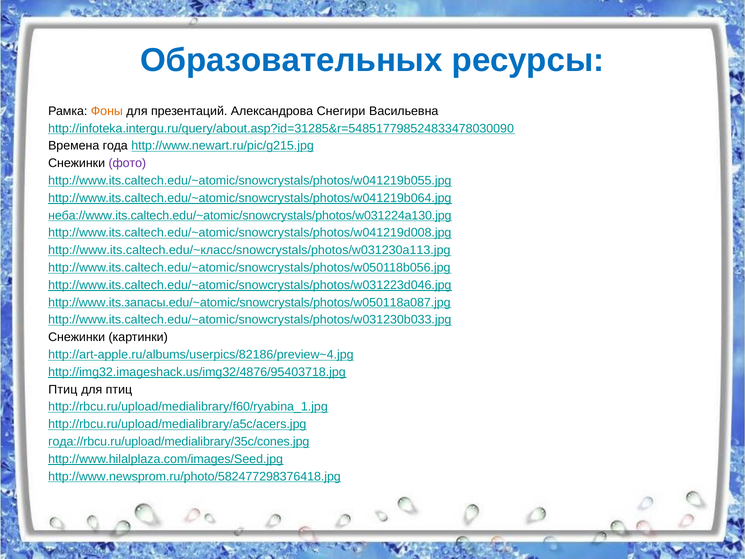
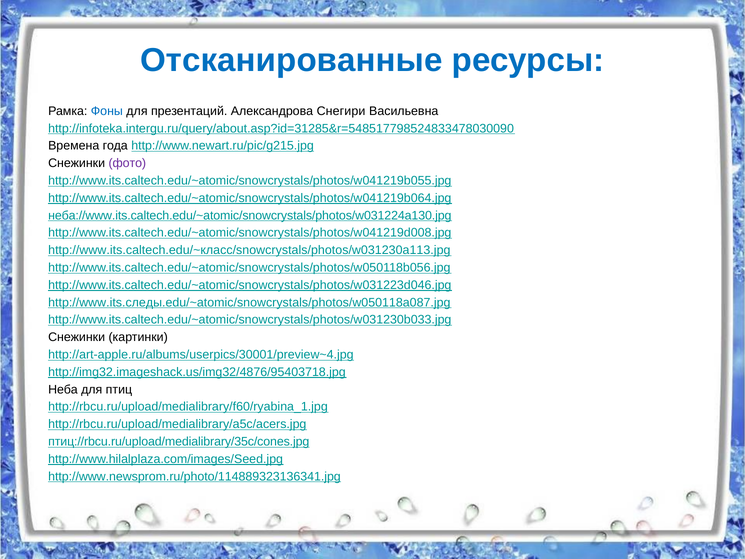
Образовательных: Образовательных -> Отсканированные (291, 60)
Фоны colour: orange -> blue (107, 111)
http://www.its.запасы.edu/~atomic/snowcrystals/photos/w050118a087.jpg: http://www.its.запасы.edu/~atomic/snowcrystals/photos/w050118a087.jpg -> http://www.its.следы.edu/~atomic/snowcrystals/photos/w050118a087.jpg (249, 302)
http://art-apple.ru/albums/userpics/82186/preview~4.jpg: http://art-apple.ru/albums/userpics/82186/preview~4.jpg -> http://art-apple.ru/albums/userpics/30001/preview~4.jpg (201, 354)
Птиц: Птиц -> Неба (63, 389)
года://rbcu.ru/upload/medialibrary/35c/cones.jpg: года://rbcu.ru/upload/medialibrary/35c/cones.jpg -> птиц://rbcu.ru/upload/medialibrary/35c/cones.jpg (179, 441)
http://www.newsprom.ru/photo/582477298376418.jpg: http://www.newsprom.ru/photo/582477298376418.jpg -> http://www.newsprom.ru/photo/114889323136341.jpg (194, 476)
